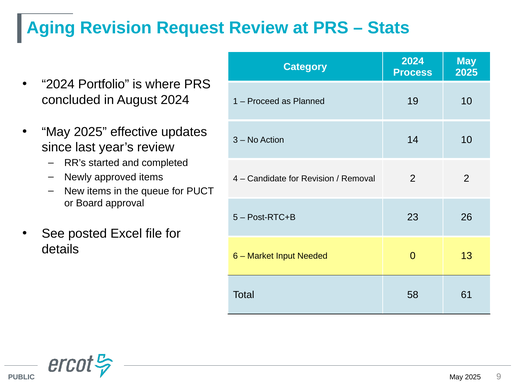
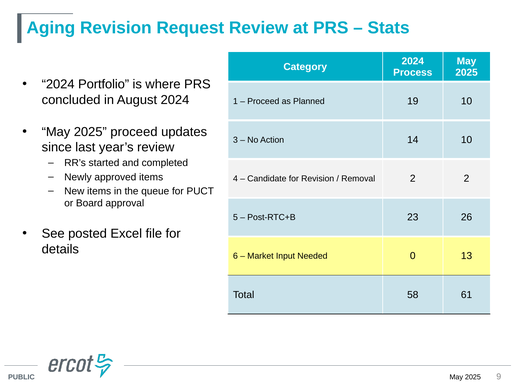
2025 effective: effective -> proceed (134, 132)
